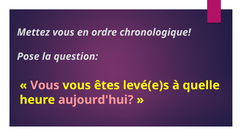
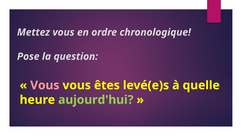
aujourd'hui colour: pink -> light green (96, 100)
